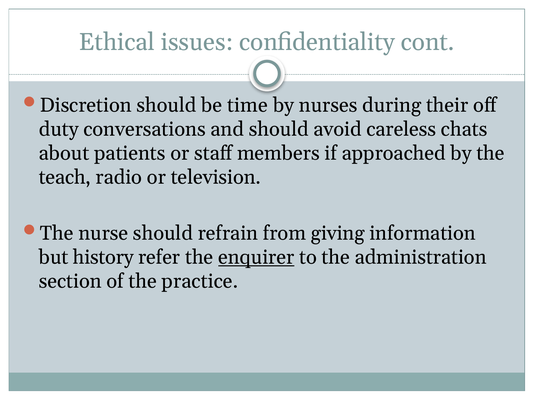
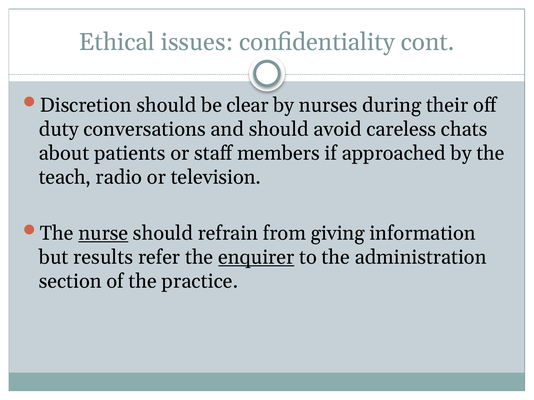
time: time -> clear (248, 105)
nurse underline: none -> present (103, 234)
history: history -> results (103, 258)
